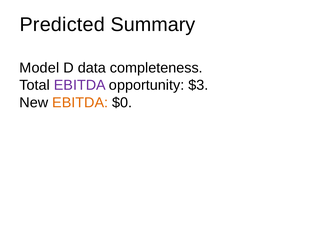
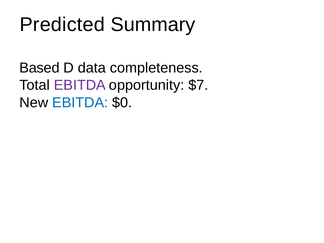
Model: Model -> Based (39, 68)
$3: $3 -> $7 (198, 85)
EBITDA colour: orange -> blue (80, 103)
